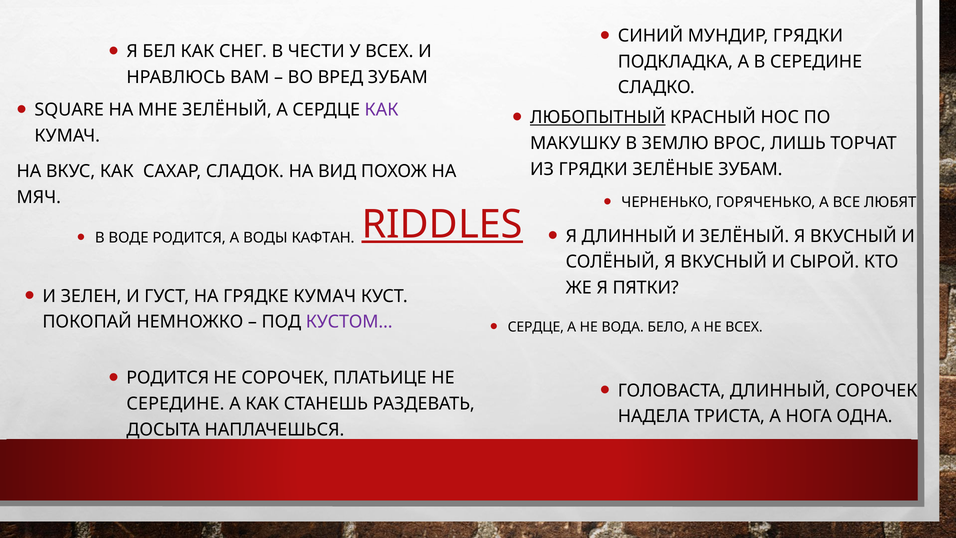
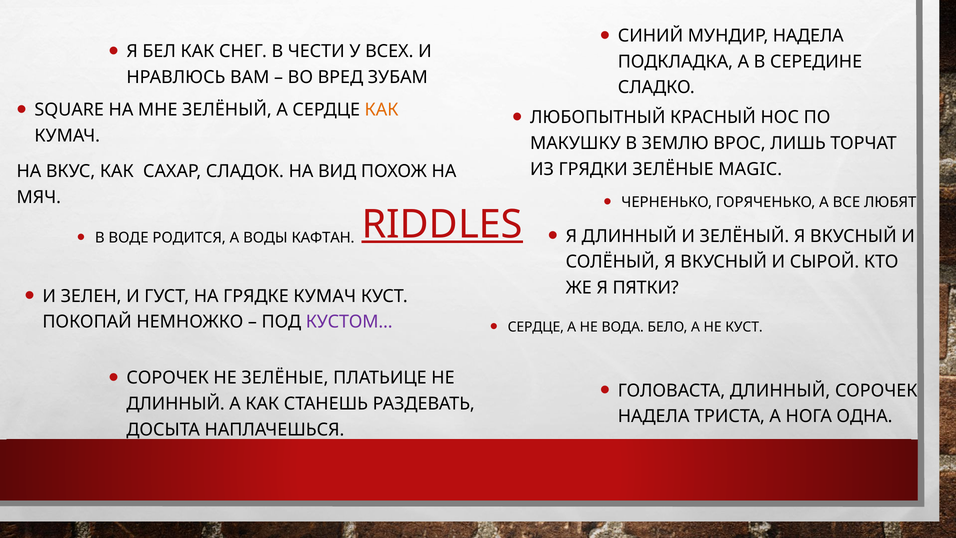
МУНДИР ГРЯДКИ: ГРЯДКИ -> НАДЕЛА (808, 36)
КАК colour: purple -> orange (382, 110)
ЛЮБОПЫТНЫЙ underline: present -> none (598, 117)
ЗЕЛЁНЫЕ ЗУБАМ: ЗУБАМ -> MAGIC (750, 169)
НЕ ВСЕХ: ВСЕХ -> КУСТ (744, 327)
РОДИТСЯ: РОДИТСЯ -> СОРОЧЕК (168, 378)
НЕ СОРОЧЕК: СОРОЧЕК -> ЗЕЛЁНЫЕ (285, 378)
СЕРЕДИНЕ: СЕРЕДИНЕ -> ДЛИННЫЙ (176, 404)
